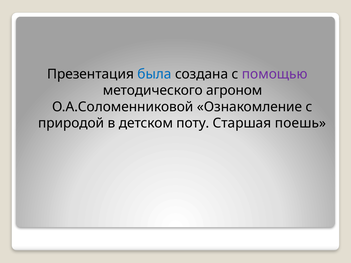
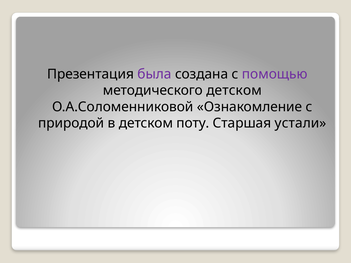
была colour: blue -> purple (155, 74)
методического агроном: агроном -> детском (234, 90)
поешь: поешь -> устали (301, 123)
